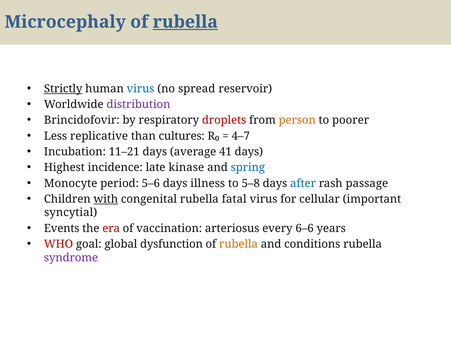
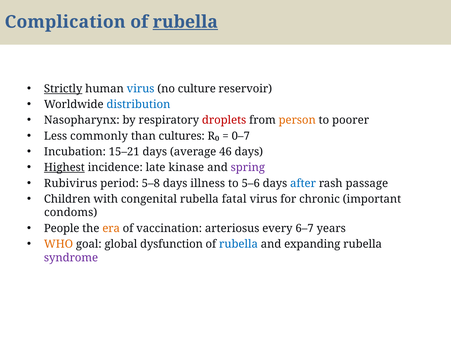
Microcephaly: Microcephaly -> Complication (65, 22)
spread: spread -> culture (197, 89)
distribution colour: purple -> blue (138, 105)
Brincidofovir: Brincidofovir -> Nasopharynx (82, 120)
replicative: replicative -> commonly (99, 136)
4–7: 4–7 -> 0–7 (241, 136)
11–21: 11–21 -> 15–21 (124, 152)
41: 41 -> 46 (225, 152)
Highest underline: none -> present (64, 168)
spring colour: blue -> purple (248, 168)
Monocyte: Monocyte -> Rubivirus (71, 183)
5–6: 5–6 -> 5–8 (151, 183)
5–8: 5–8 -> 5–6 (251, 183)
with underline: present -> none (106, 199)
cellular: cellular -> chronic (320, 199)
syncytial: syncytial -> condoms (71, 213)
Events: Events -> People (62, 229)
era colour: red -> orange (111, 229)
6–6: 6–6 -> 6–7 (305, 229)
WHO colour: red -> orange (59, 244)
rubella colour: orange -> blue (238, 244)
conditions: conditions -> expanding (312, 244)
